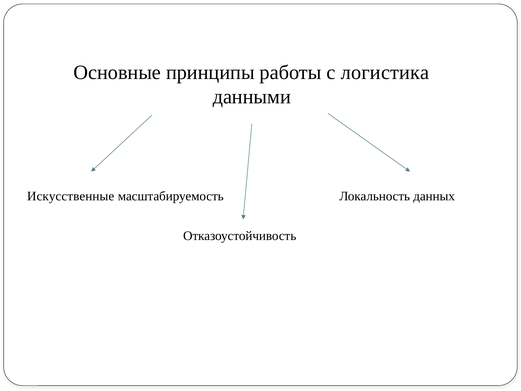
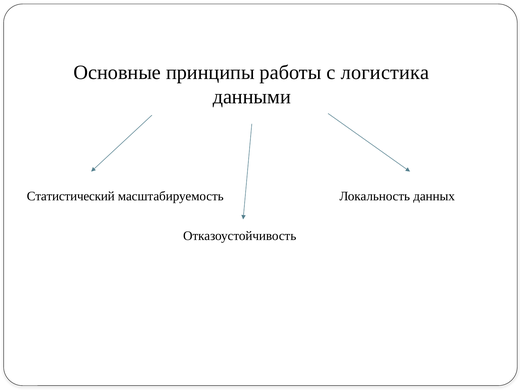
Искусственные: Искусственные -> Статистический (71, 196)
